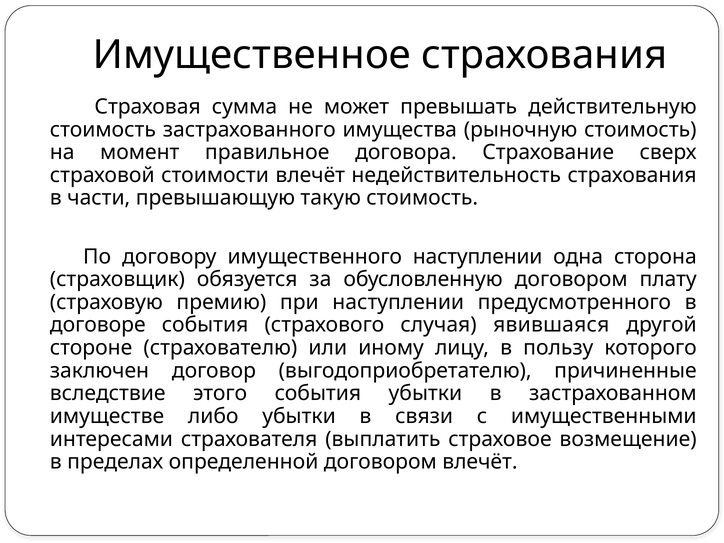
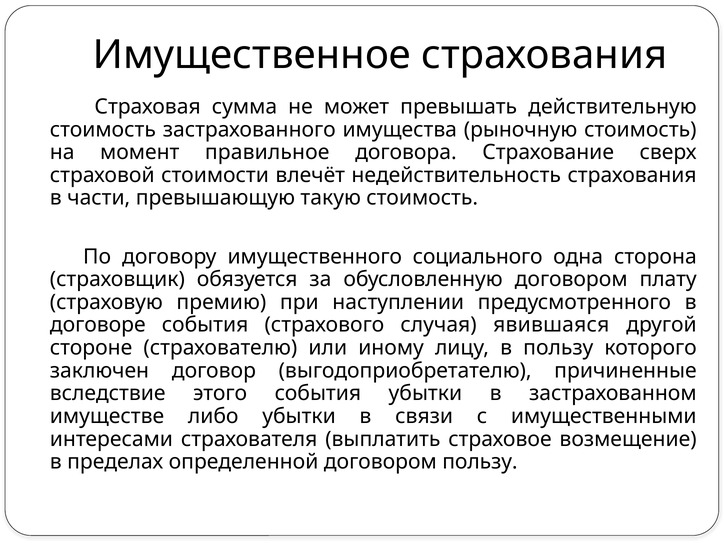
имущественного наступлении: наступлении -> социального (478, 257)
договором влечёт: влечёт -> пользу (480, 462)
